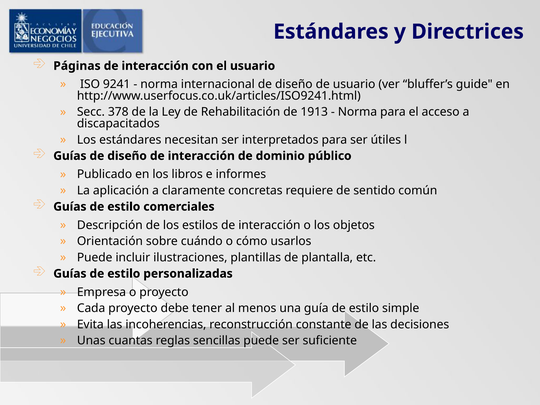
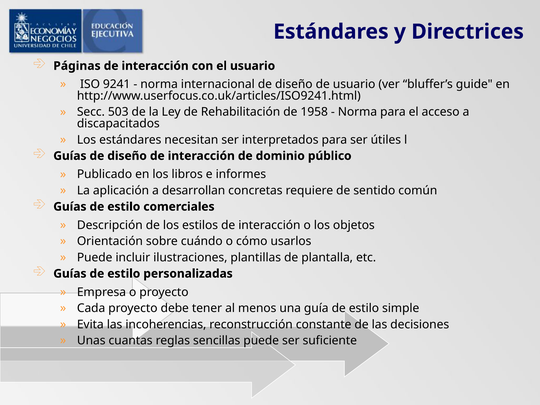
378: 378 -> 503 (118, 112)
1913: 1913 -> 1958 (314, 112)
claramente: claramente -> desarrollan (194, 191)
